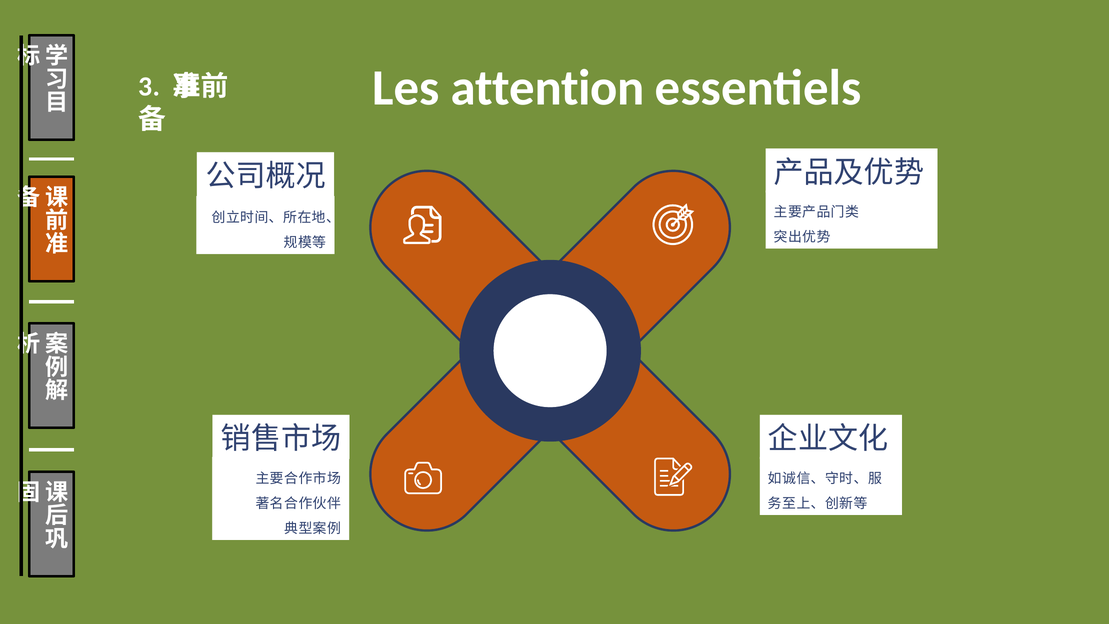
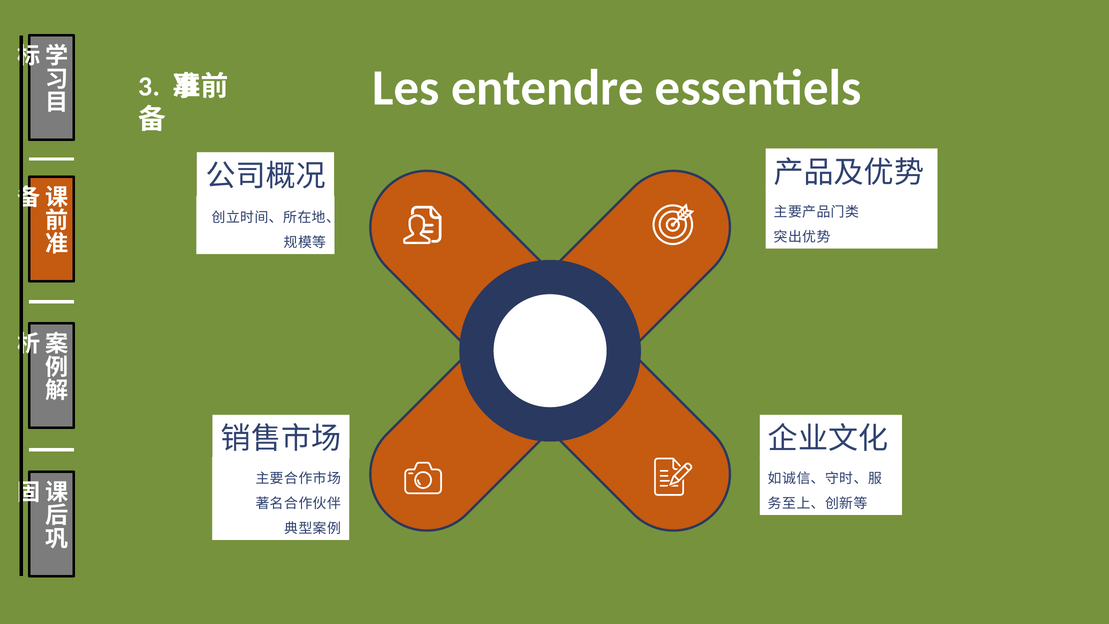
attention: attention -> entendre (547, 88)
